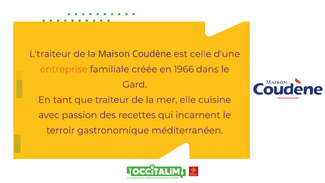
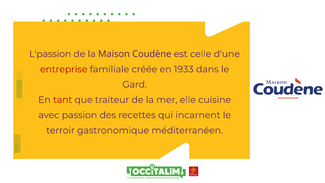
L'traiteur: L'traiteur -> L'passion (50, 54)
entreprise colour: orange -> red (64, 69)
1966: 1966 -> 1933 (184, 69)
